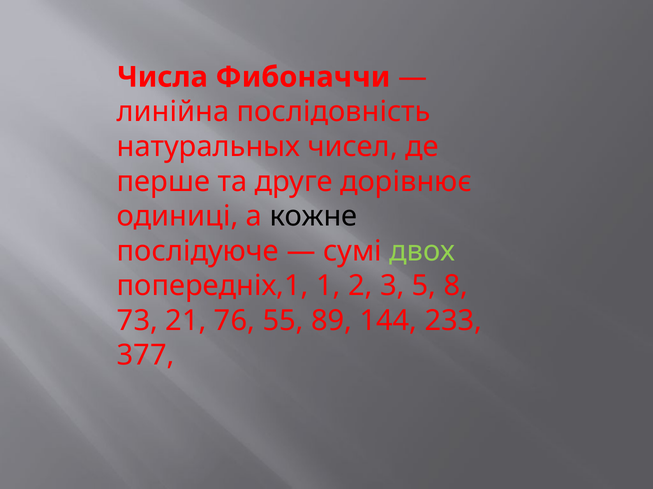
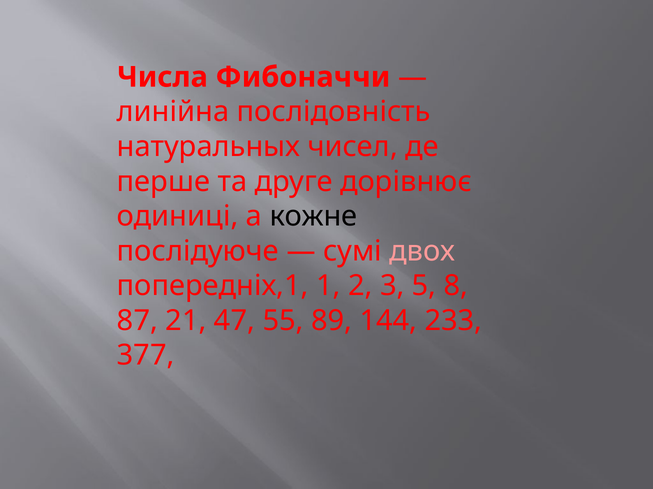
двох colour: light green -> pink (422, 251)
73: 73 -> 87 (137, 321)
76: 76 -> 47 (234, 321)
